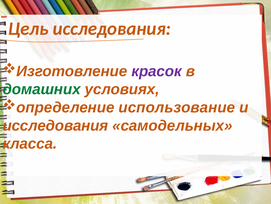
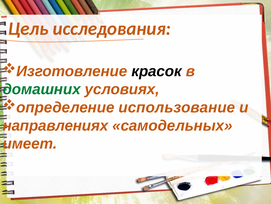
красок colour: purple -> black (157, 71)
исследования: исследования -> направлениях (55, 125)
класса: класса -> имеет (30, 143)
